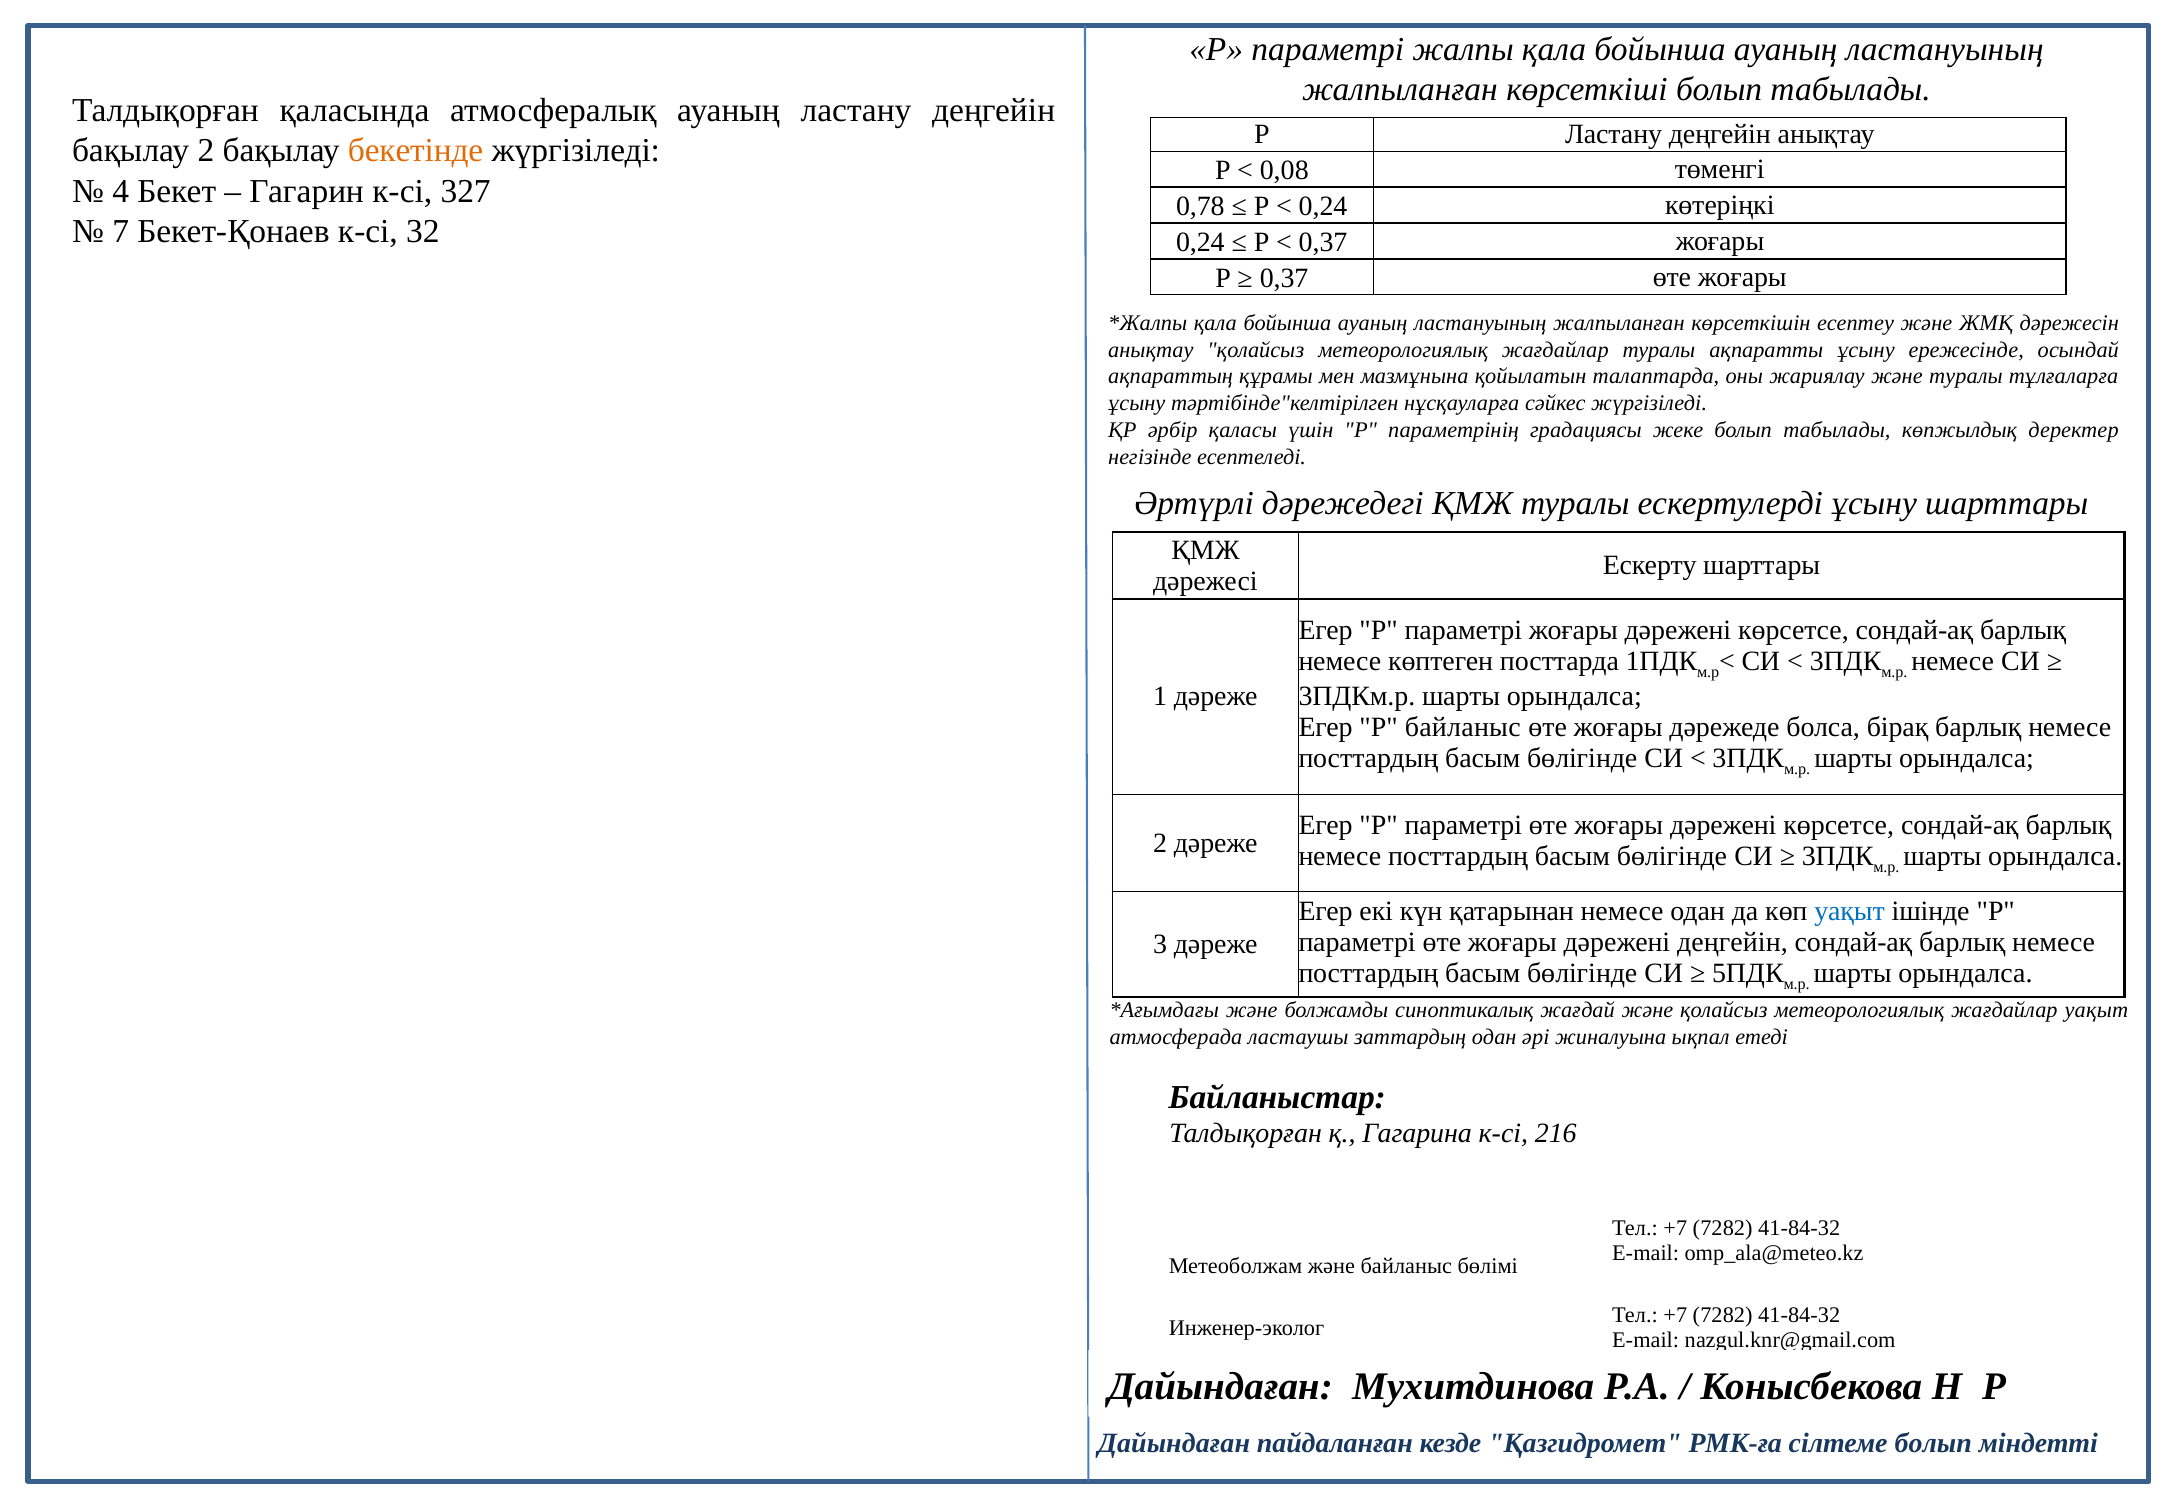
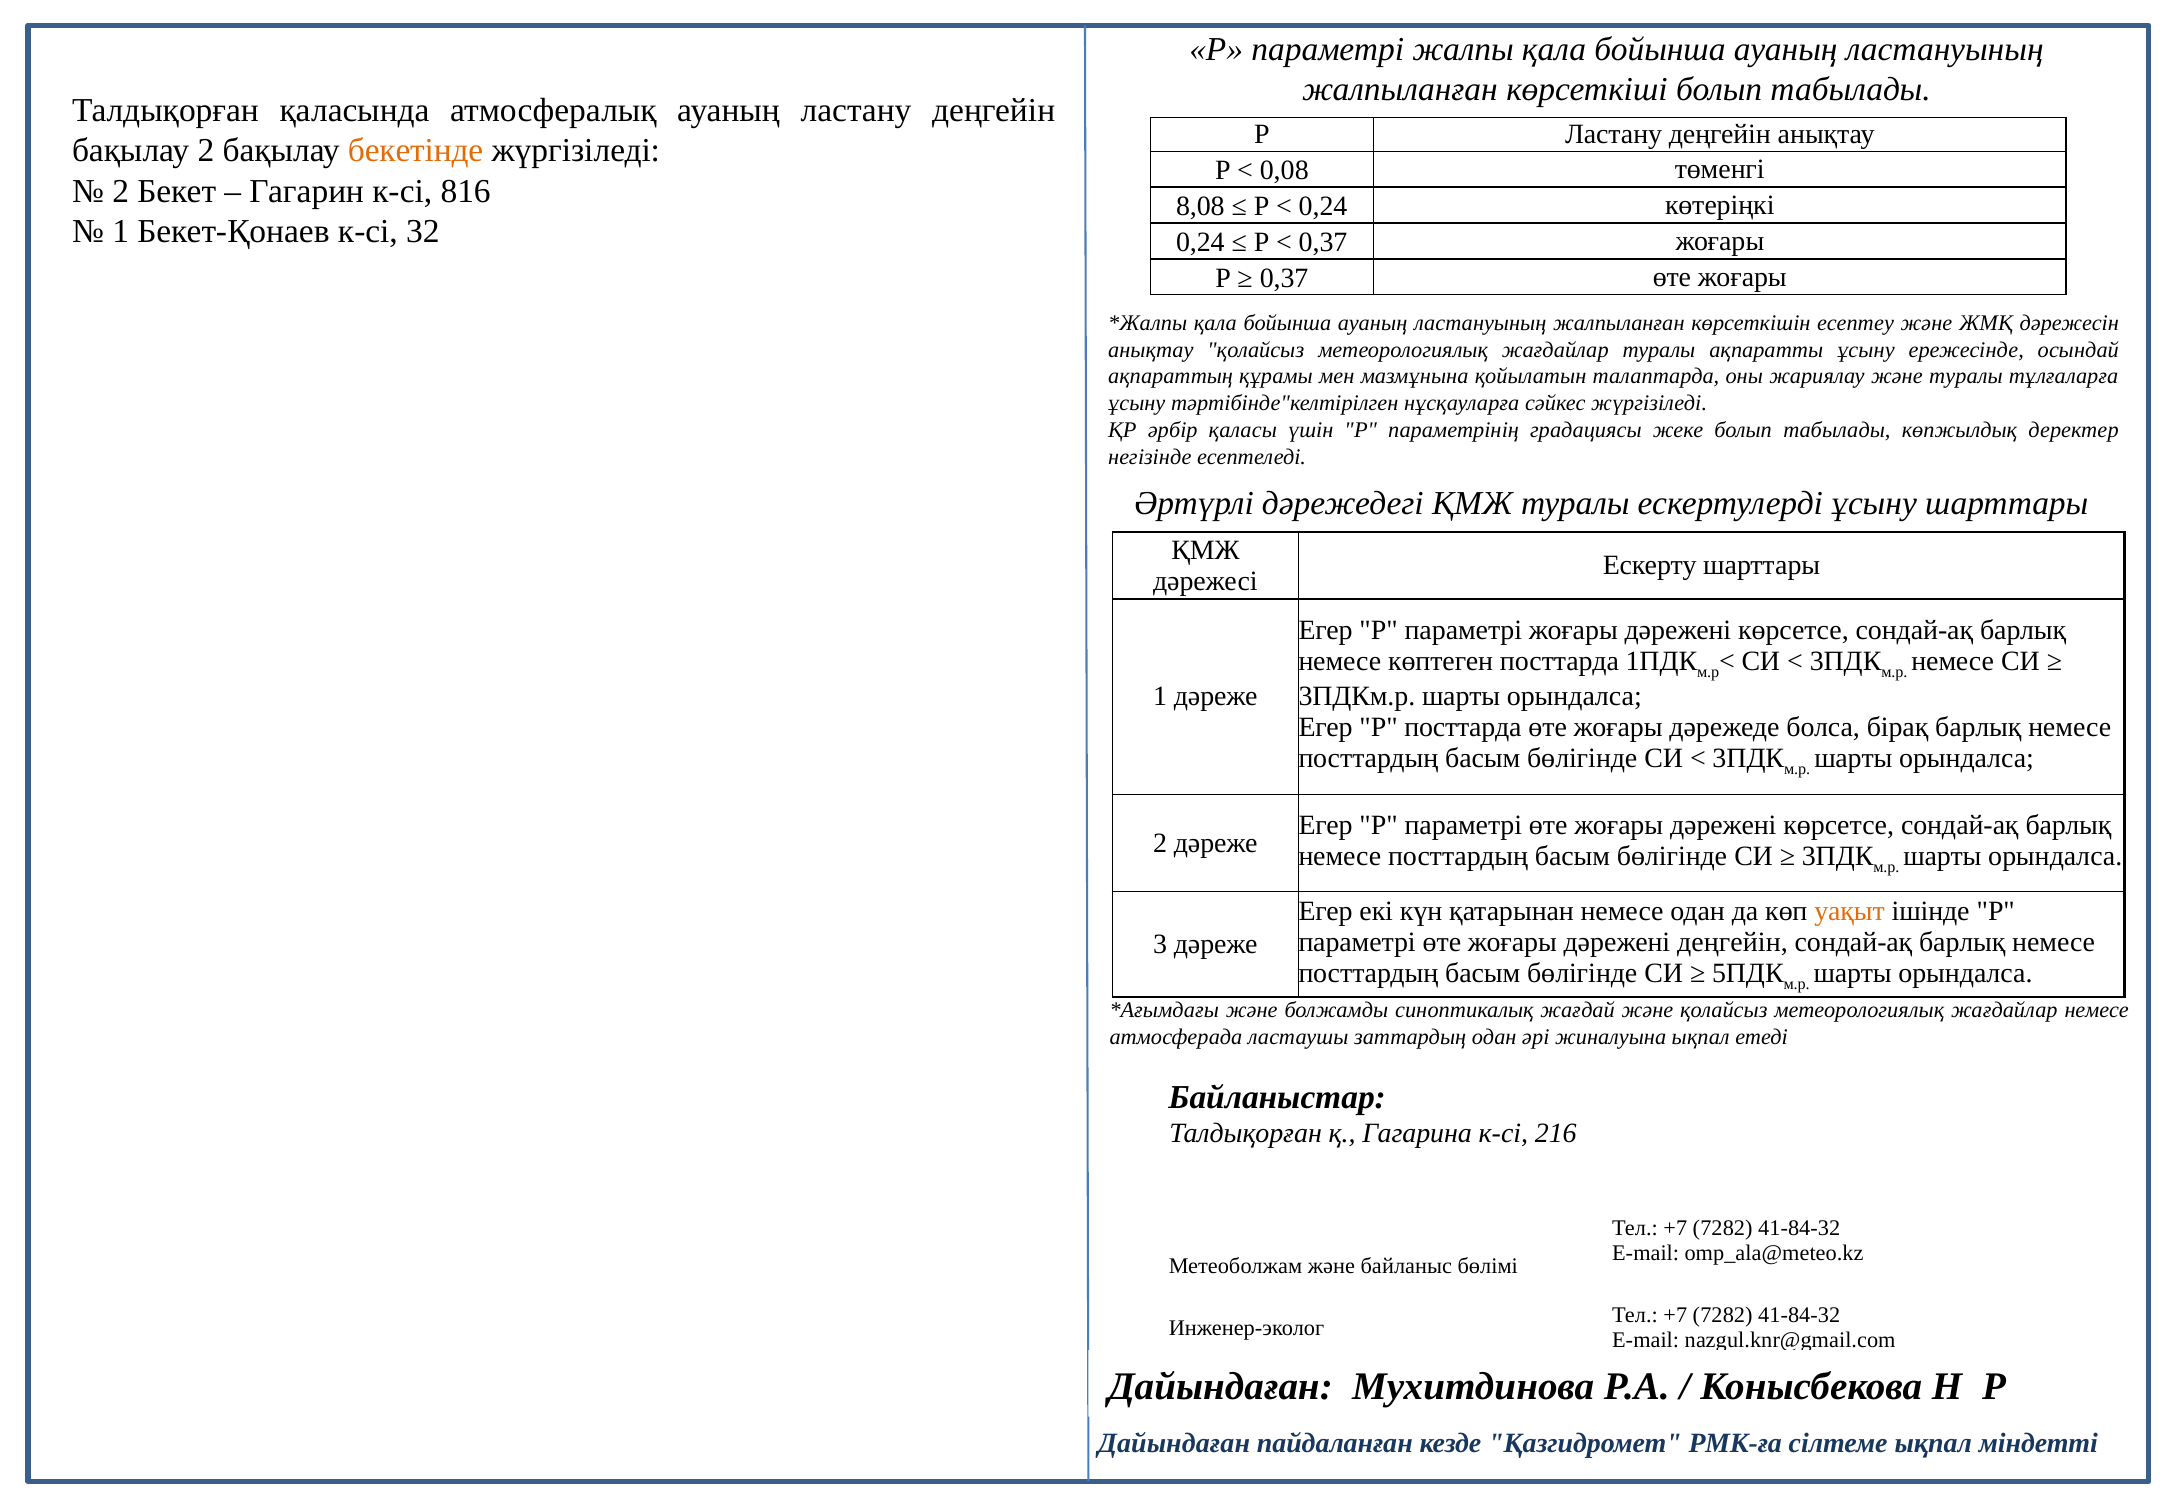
4: 4 -> 2 (121, 191)
327: 327 -> 816 (466, 191)
0,78: 0,78 -> 8,08 (1200, 206)
7: 7 -> 1 (121, 231)
P байланыс: байланыс -> посттарда (1463, 728)
уақыт colour: blue -> orange (1850, 912)
жағдайлар уақыт: уақыт -> немесе (2097, 1010)
сілтеме болып: болып -> ықпал (1933, 1444)
